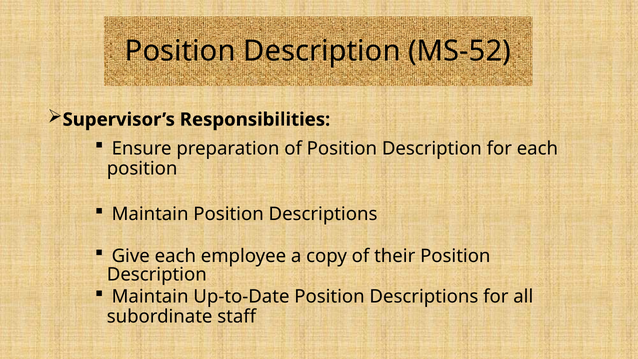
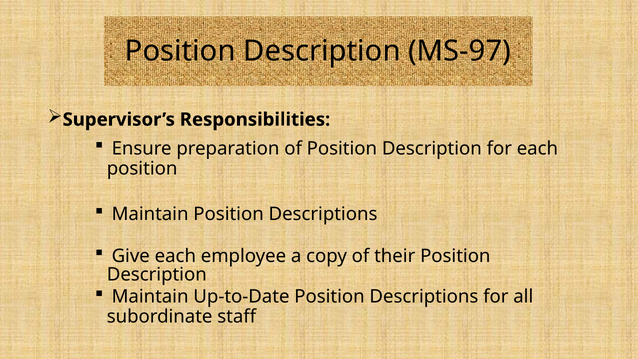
MS-52: MS-52 -> MS-97 (460, 51)
